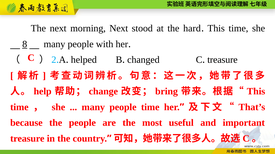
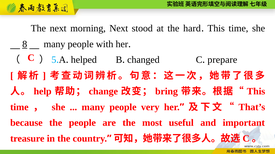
2: 2 -> 5 (54, 60)
treasure: treasure -> prepare (222, 60)
people time: time -> very (150, 108)
